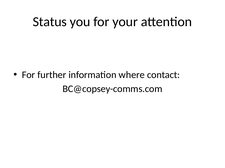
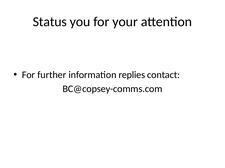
where: where -> replies (132, 75)
